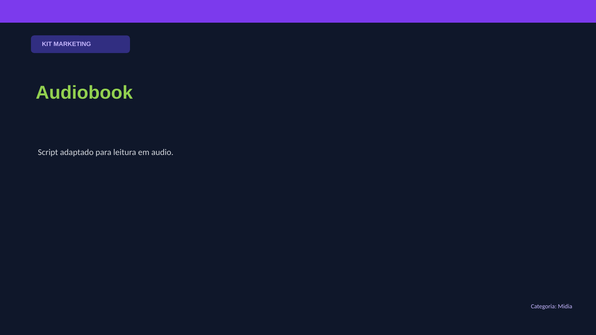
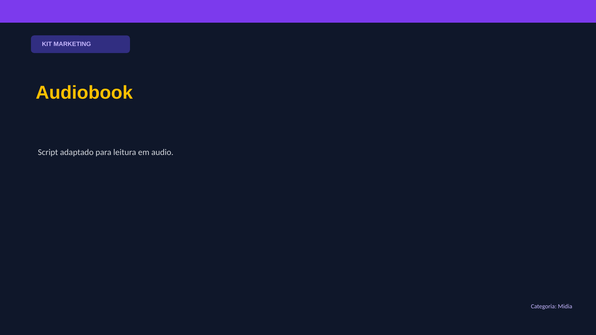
Audiobook colour: light green -> yellow (84, 93)
